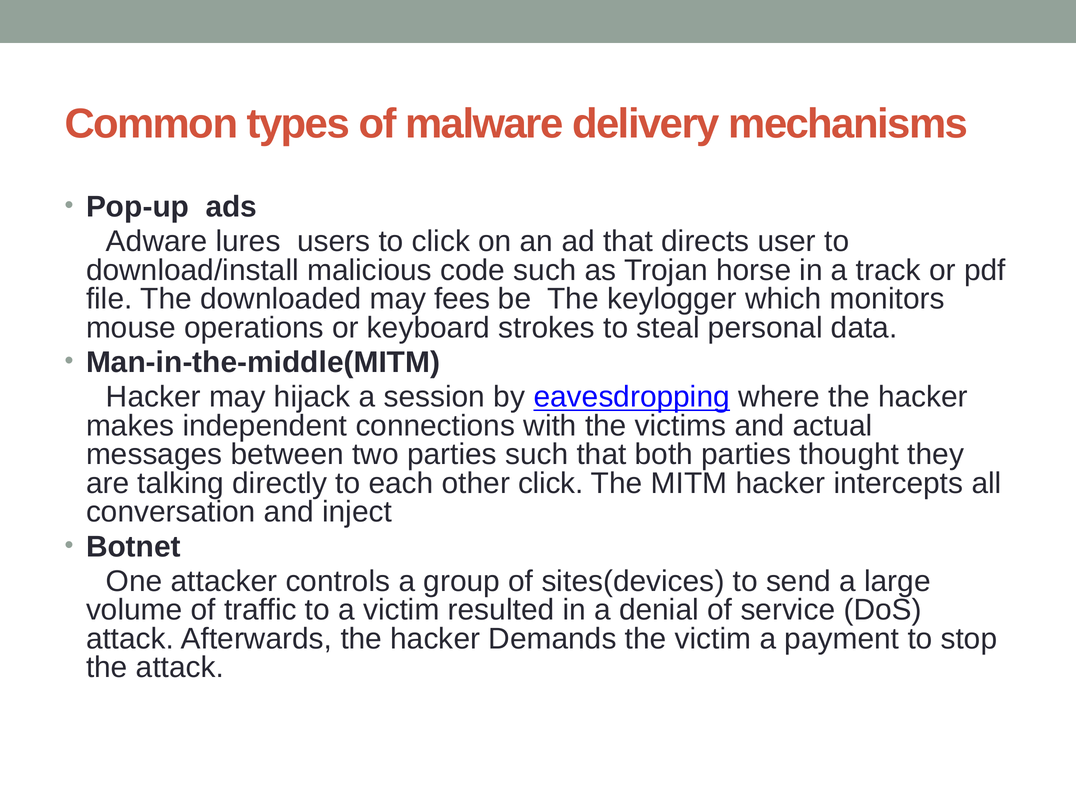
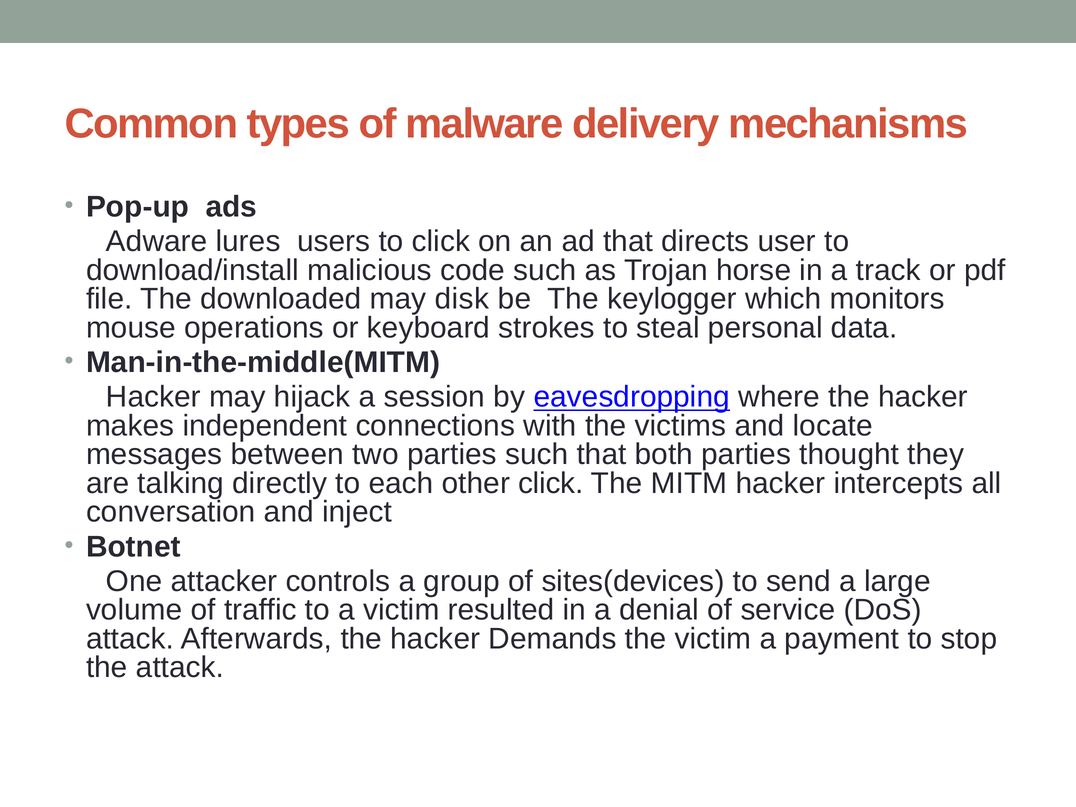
fees: fees -> disk (462, 299)
actual: actual -> locate (833, 426)
